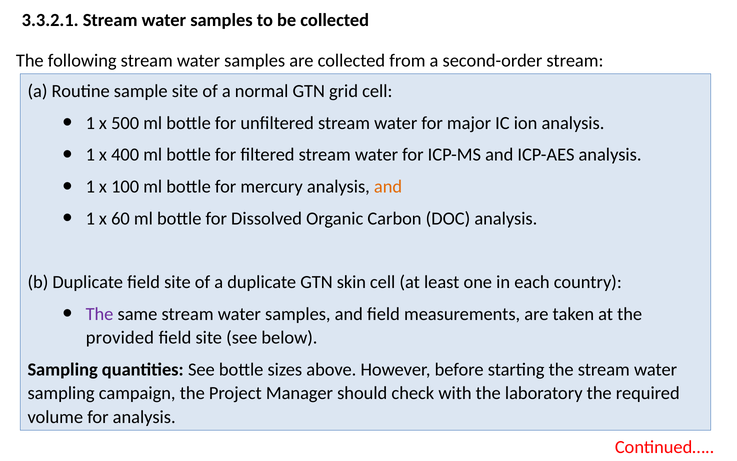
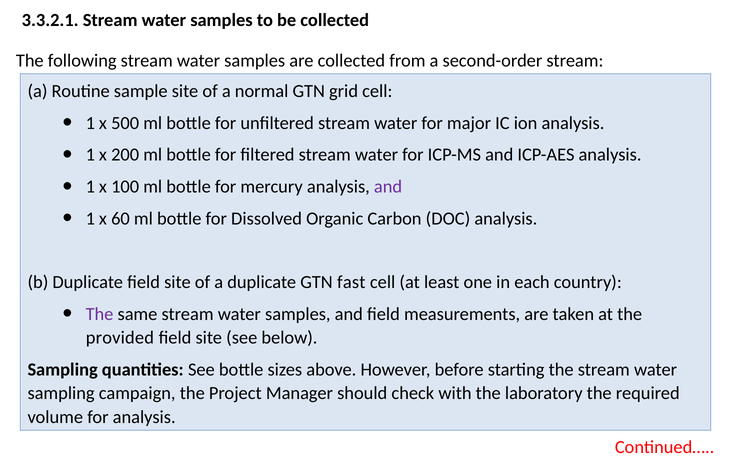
400: 400 -> 200 (125, 155)
and colour: orange -> purple (388, 187)
skin: skin -> fast (351, 282)
